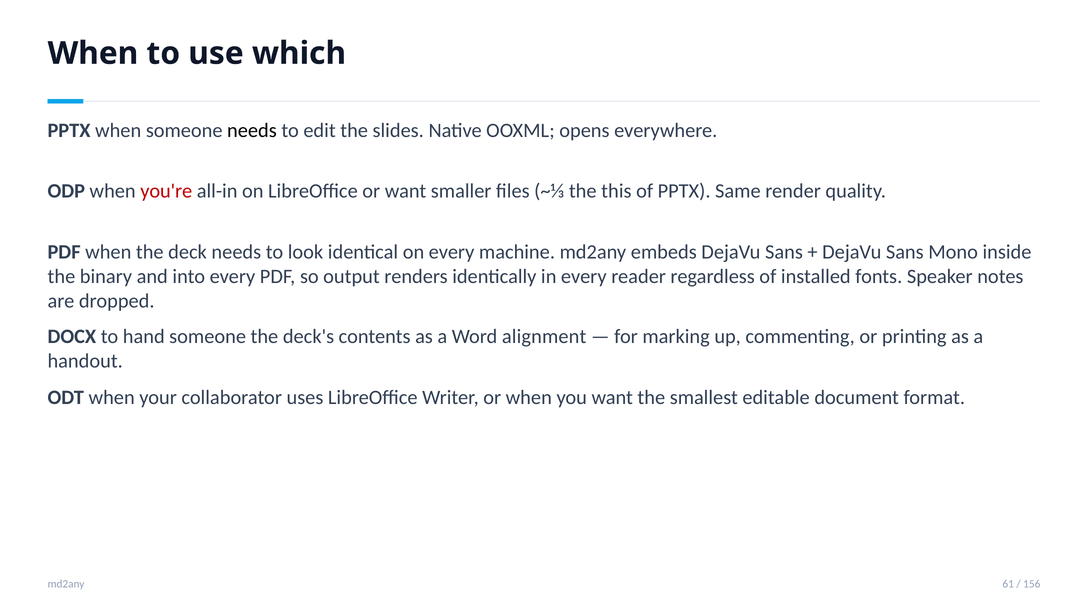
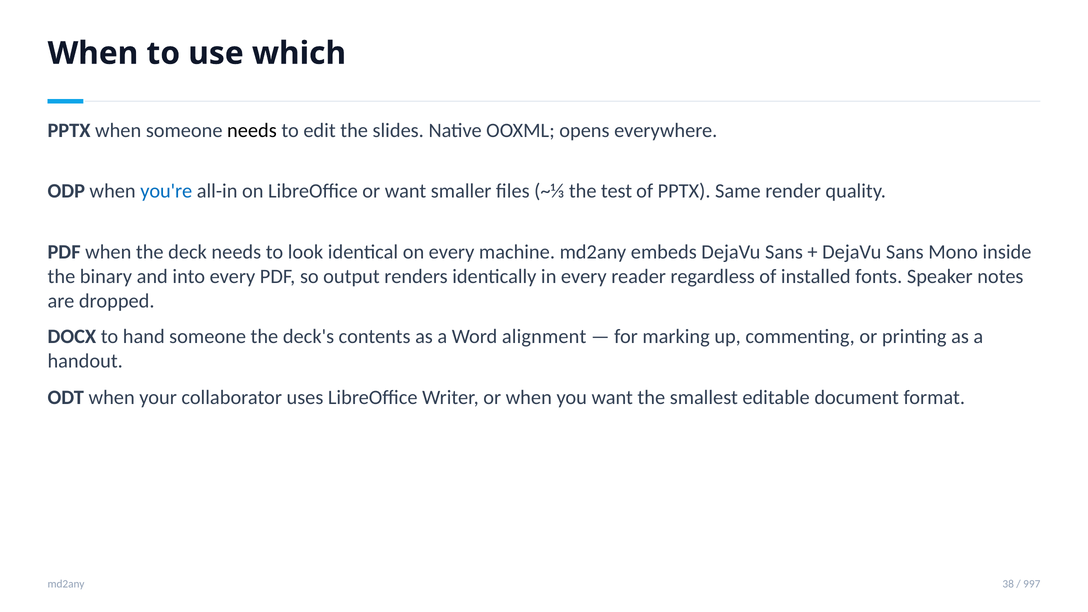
you're colour: red -> blue (166, 191)
this: this -> test (617, 191)
61: 61 -> 38 (1008, 584)
156: 156 -> 997 (1032, 584)
